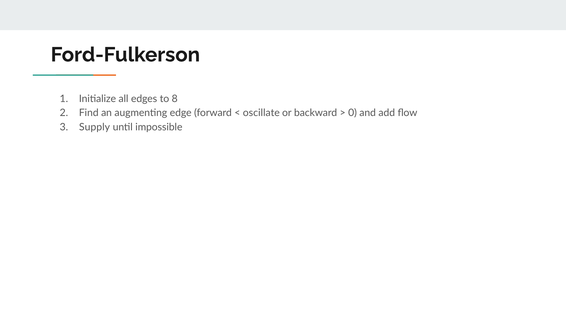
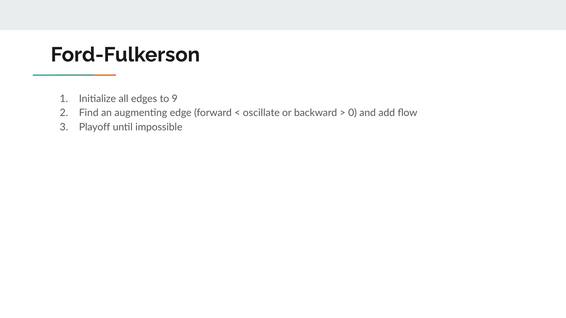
8: 8 -> 9 (175, 99)
Supply: Supply -> Playoff (95, 127)
